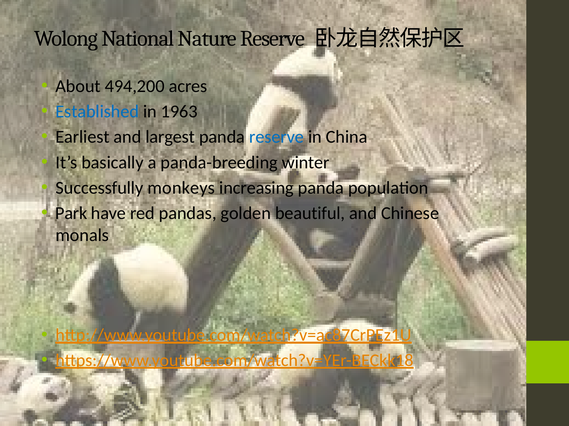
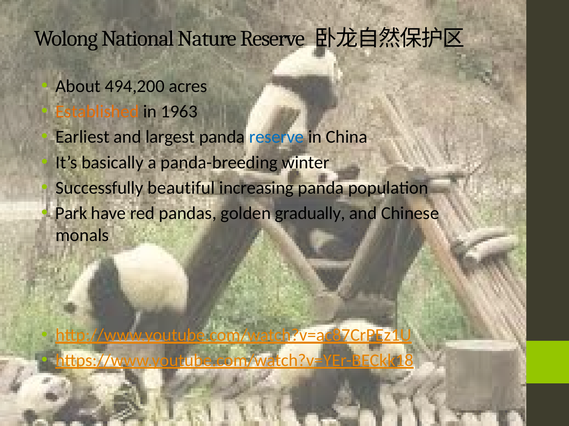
Established colour: blue -> orange (97, 112)
monkeys: monkeys -> beautiful (181, 188)
beautiful: beautiful -> gradually (310, 214)
